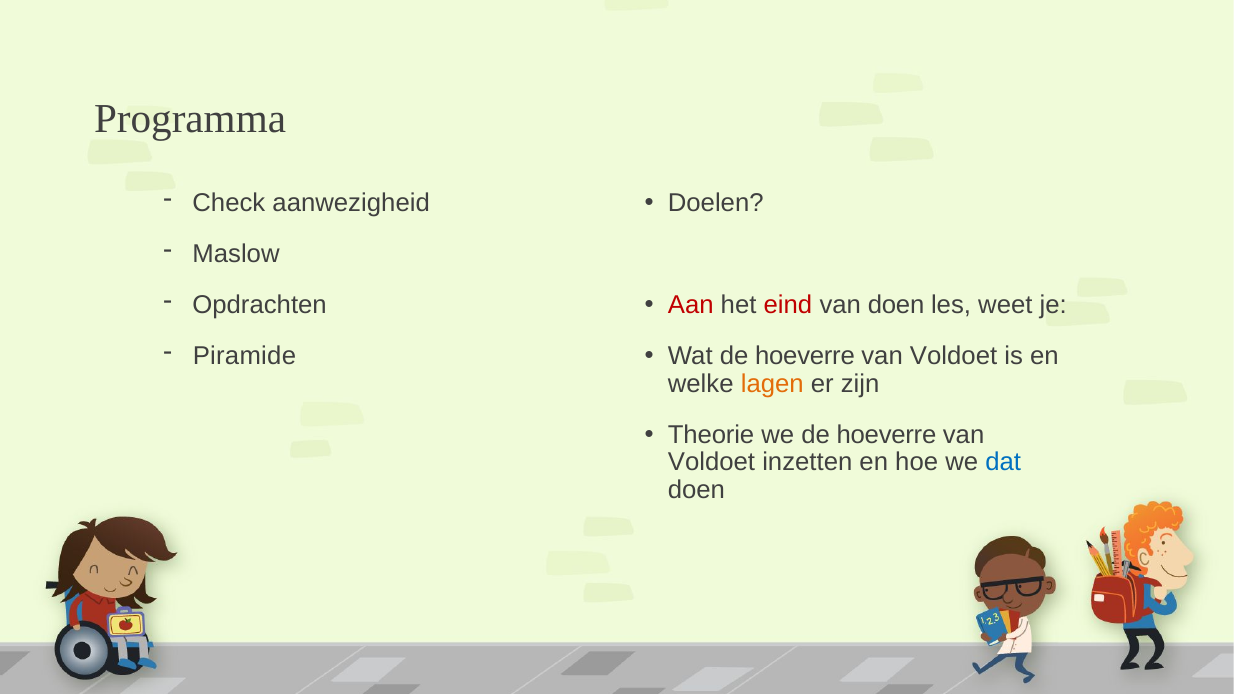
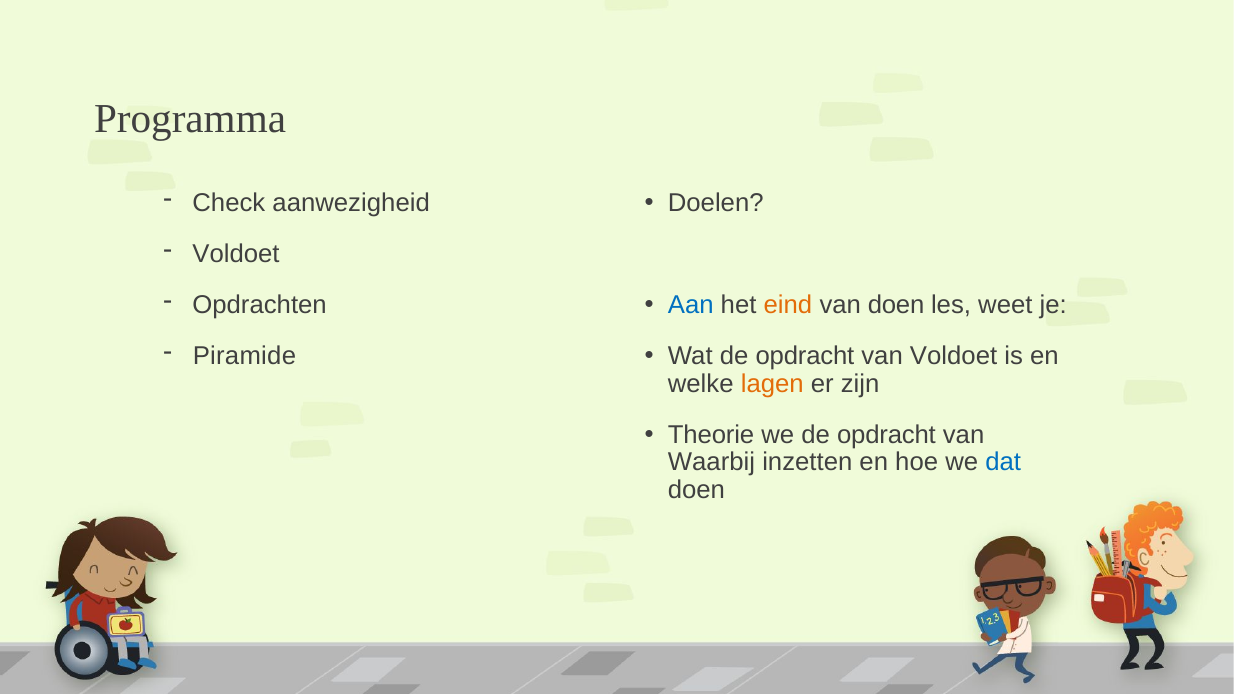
Maslow: Maslow -> Voldoet (236, 254)
Aan colour: red -> blue (691, 305)
eind colour: red -> orange (788, 305)
Wat de hoeverre: hoeverre -> opdracht (805, 356)
we de hoeverre: hoeverre -> opdracht (886, 435)
Voldoet: Voldoet -> Waarbij (711, 463)
